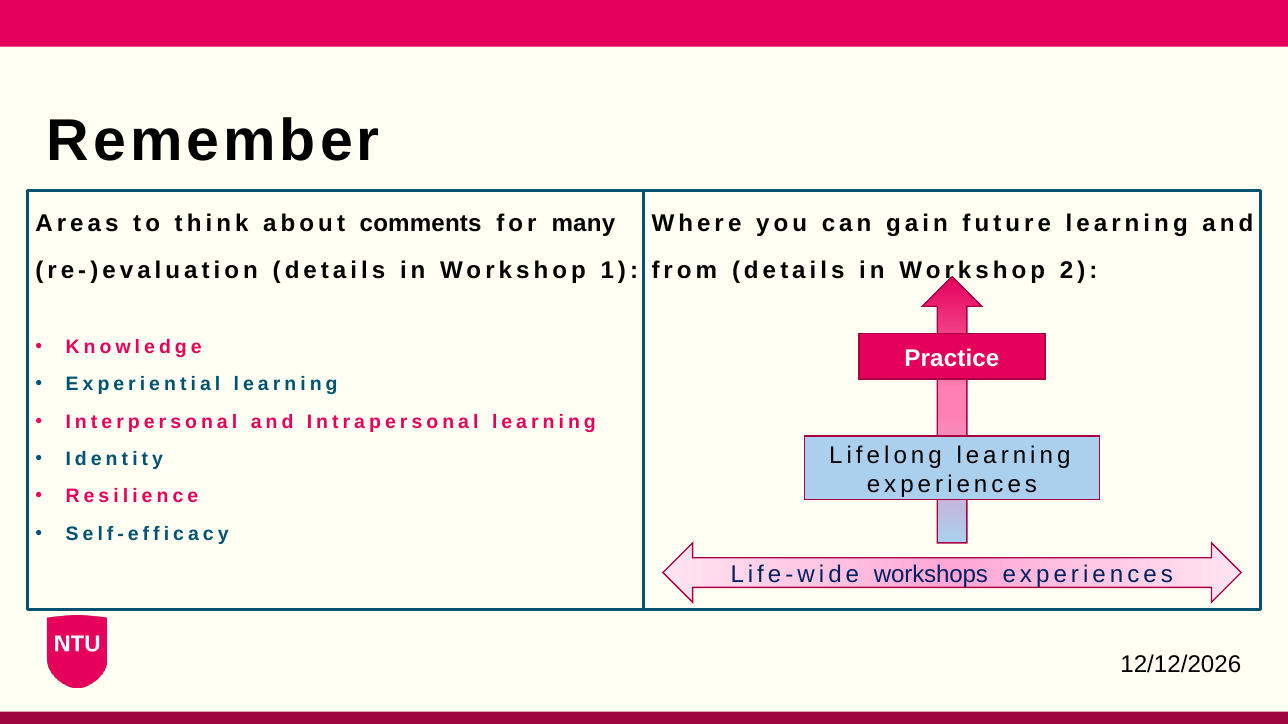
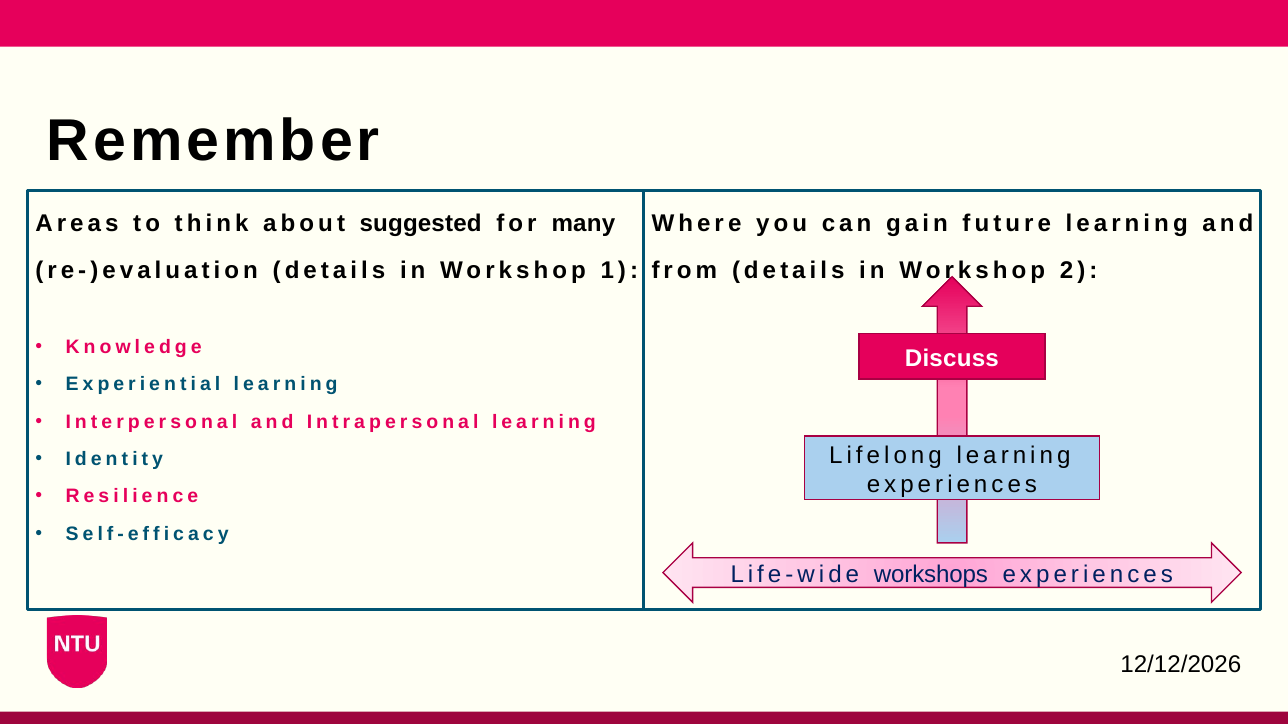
comments: comments -> suggested (421, 224)
Practice: Practice -> Discuss (952, 358)
